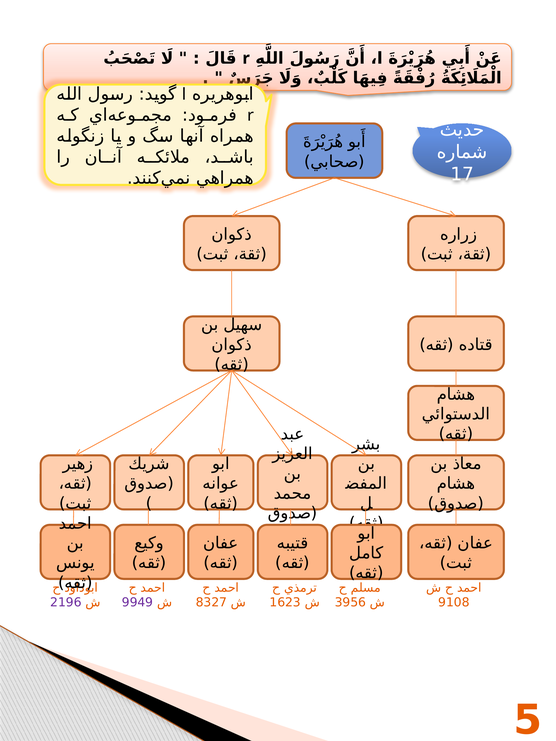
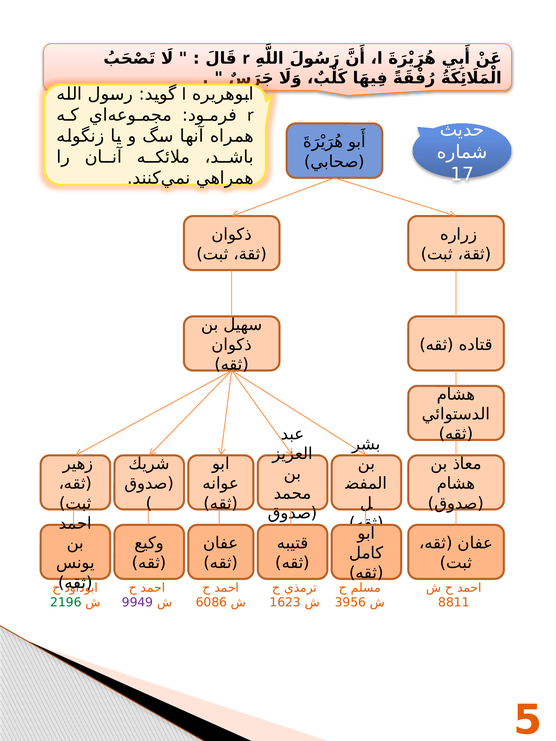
2196 colour: purple -> green (66, 603)
8327: 8327 -> 6086 (211, 603)
9108: 9108 -> 8811 (454, 603)
